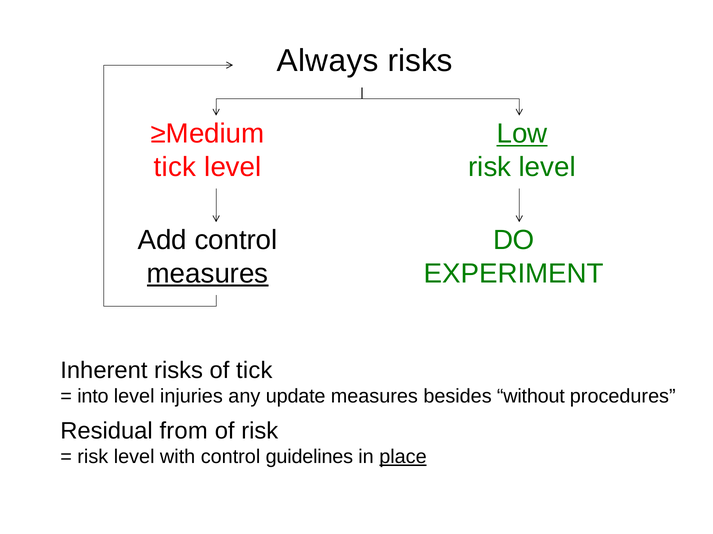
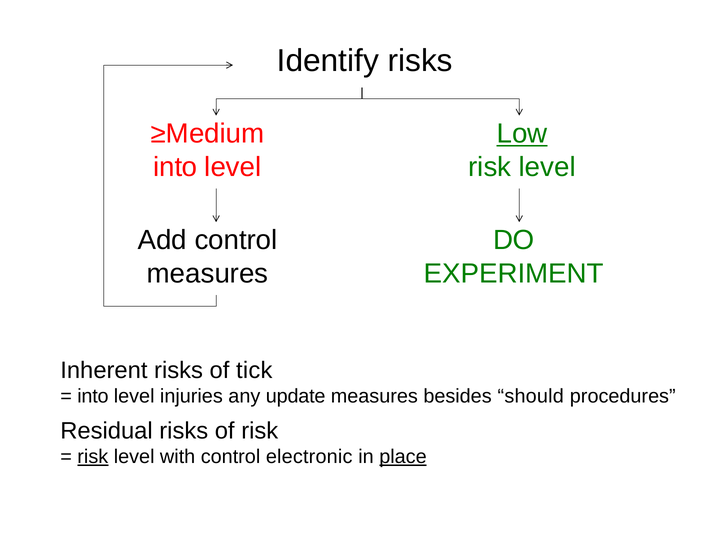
Always: Always -> Identify (328, 61)
tick: tick -> into (175, 167)
measures underline: present -> none (208, 274)
without: without -> should (531, 397)
Residual from: from -> risks (184, 432)
risk underline: none -> present (93, 457)
guidelines: guidelines -> electronic (309, 457)
